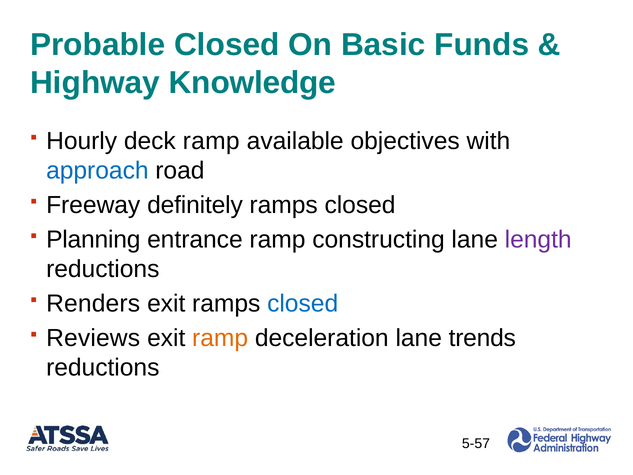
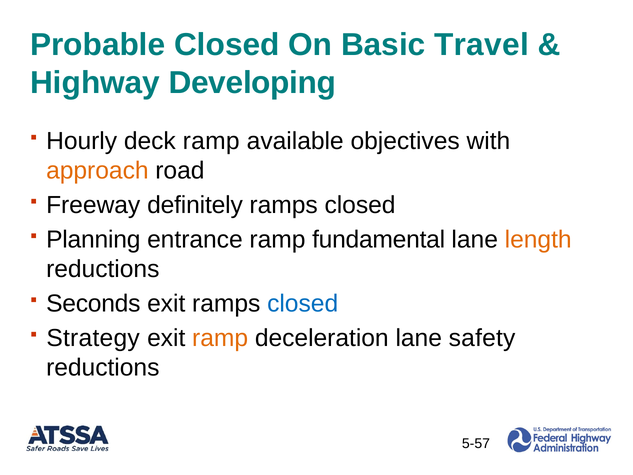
Funds: Funds -> Travel (482, 45)
Knowledge: Knowledge -> Developing (252, 83)
approach colour: blue -> orange (97, 171)
constructing: constructing -> fundamental (379, 240)
length colour: purple -> orange (538, 240)
Renders: Renders -> Seconds (93, 304)
Reviews: Reviews -> Strategy (93, 338)
trends: trends -> safety (482, 338)
